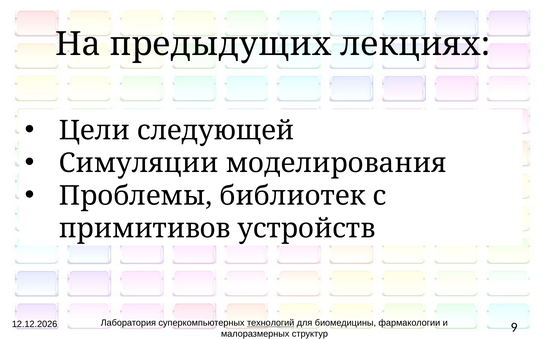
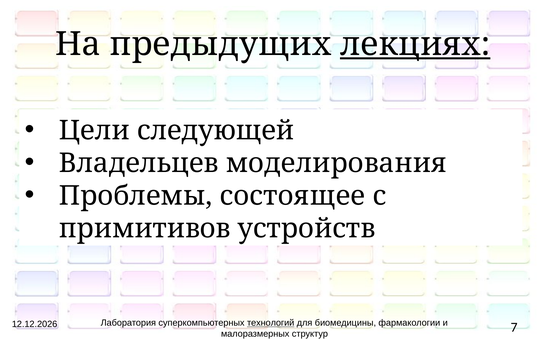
лекциях underline: none -> present (415, 44)
Симуляции: Симуляции -> Владельцев (139, 163)
библиотек: библиотек -> состоящее (292, 196)
9: 9 -> 7 (514, 328)
